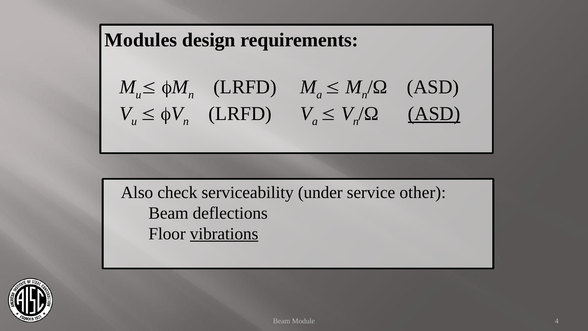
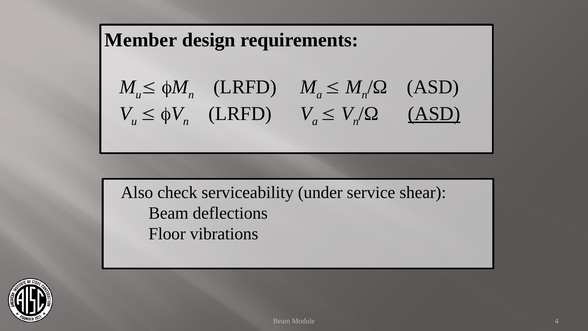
Modules: Modules -> Member (141, 40)
other: other -> shear (423, 192)
vibrations underline: present -> none (224, 234)
